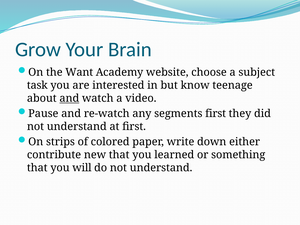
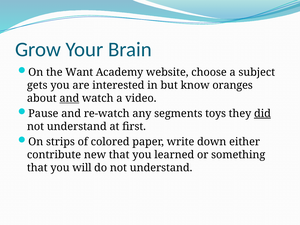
task: task -> gets (37, 85)
teenage: teenage -> oranges (233, 85)
segments first: first -> toys (216, 113)
did underline: none -> present (262, 113)
